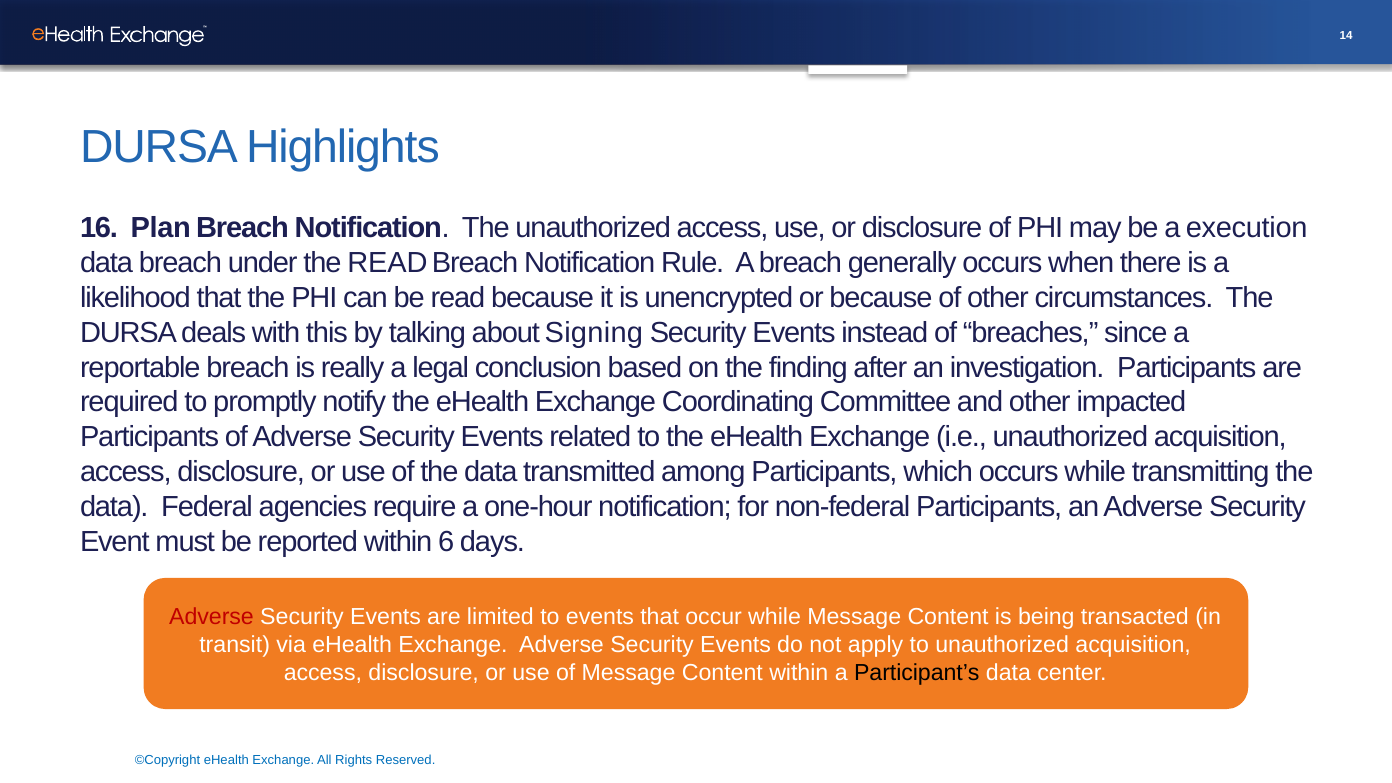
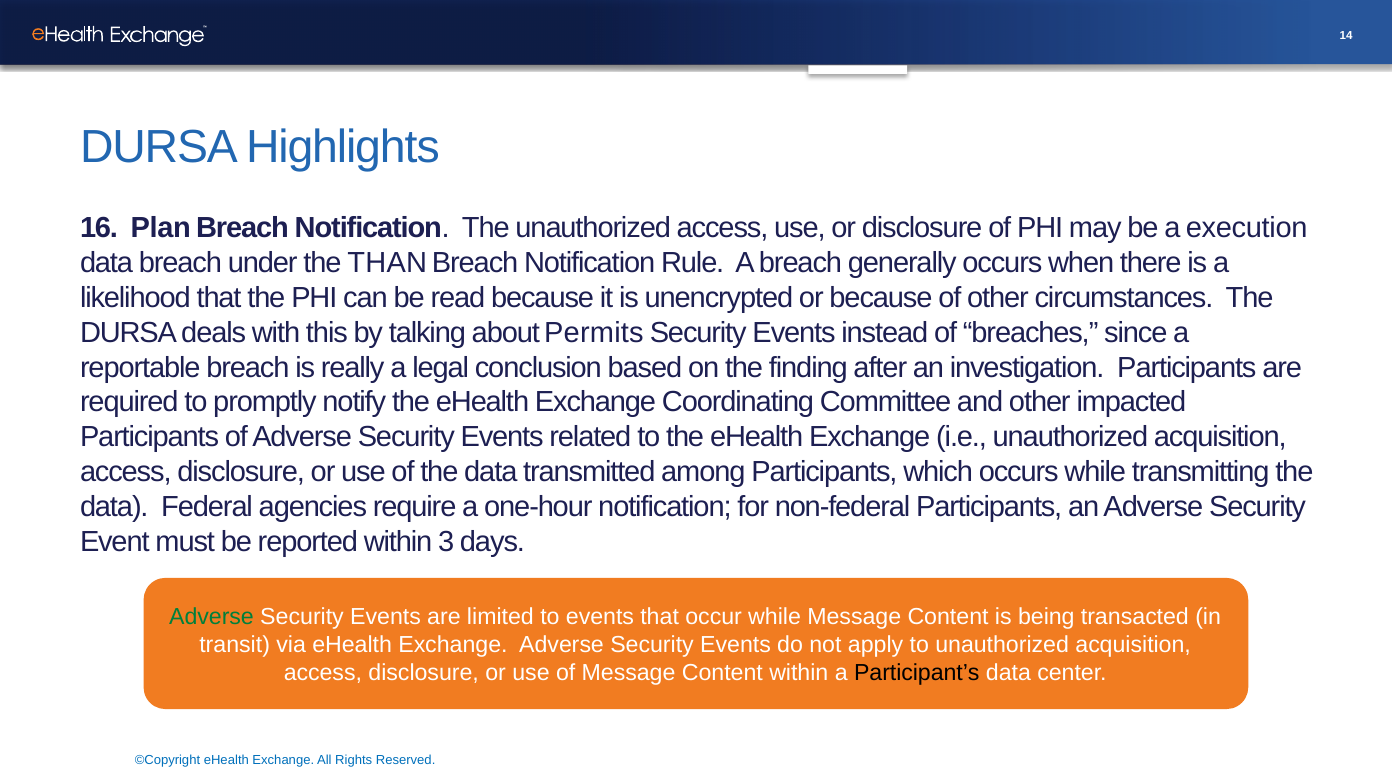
the READ: READ -> THAN (387, 263)
Signing: Signing -> Permits (594, 333)
6: 6 -> 3 (446, 542)
Adverse colour: red -> green (212, 617)
